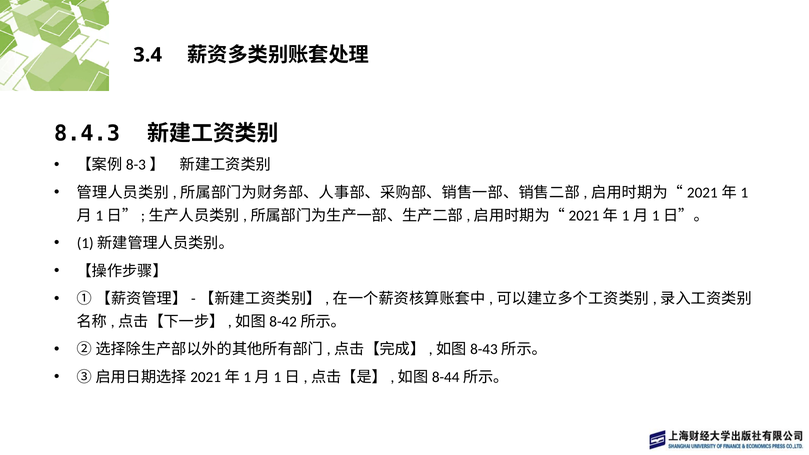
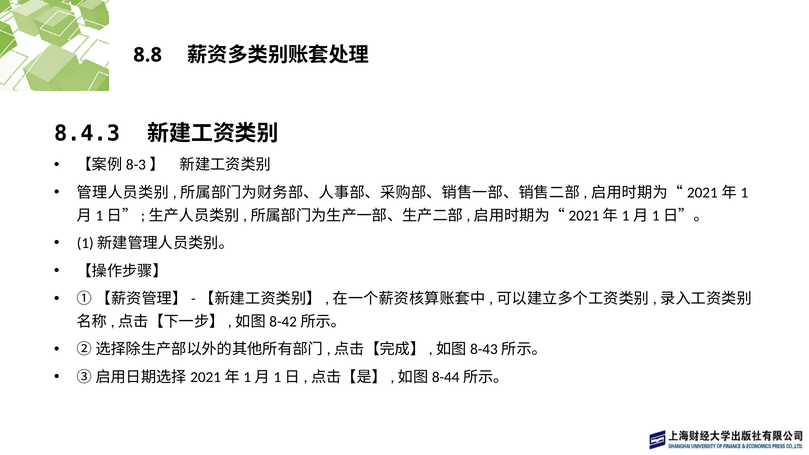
3.4: 3.4 -> 8.8 (148, 55)
